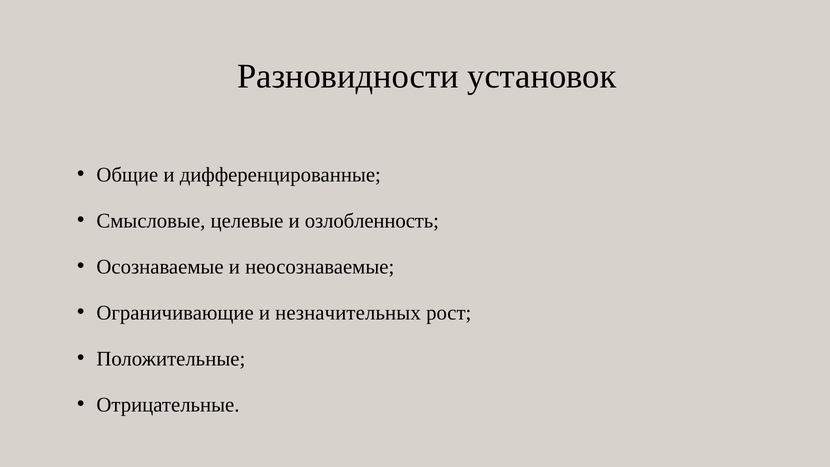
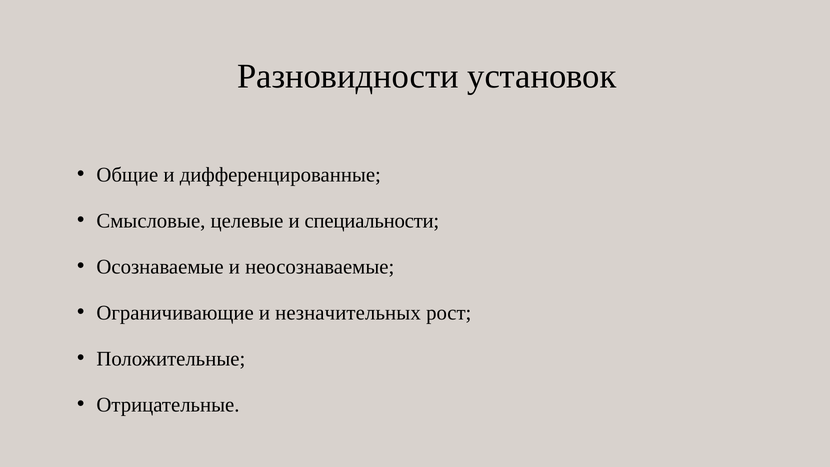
озлобленность: озлобленность -> специальности (372, 221)
